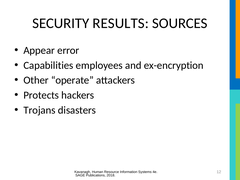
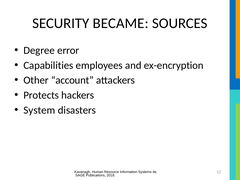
RESULTS: RESULTS -> BECAME (121, 23)
Appear: Appear -> Degree (39, 50)
operate: operate -> account (72, 80)
Trojans: Trojans -> System (39, 110)
